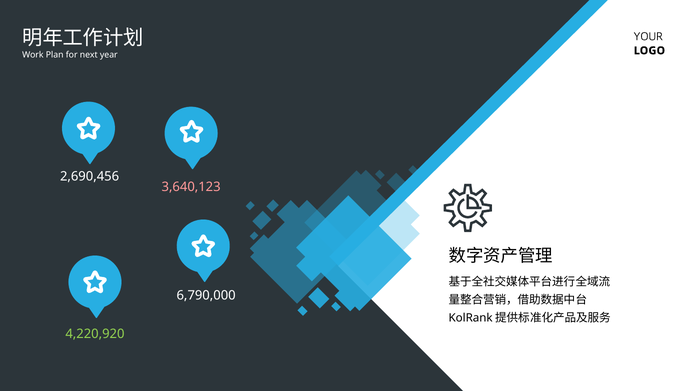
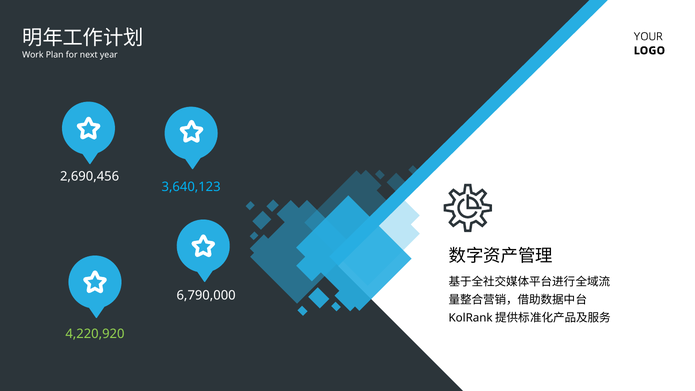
3,640,123 colour: pink -> light blue (191, 187)
